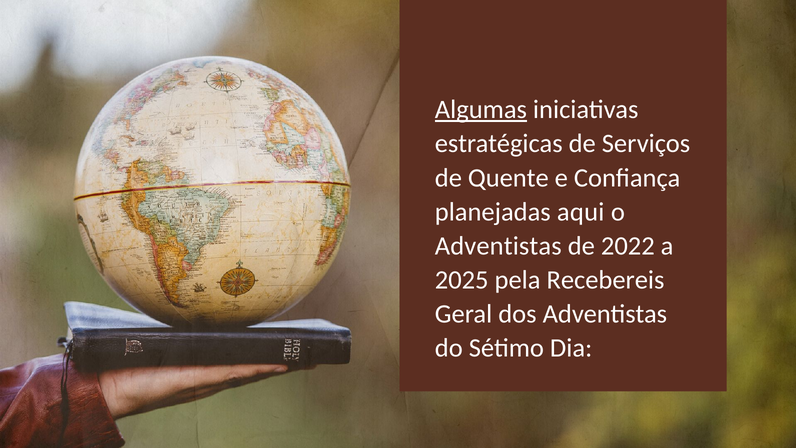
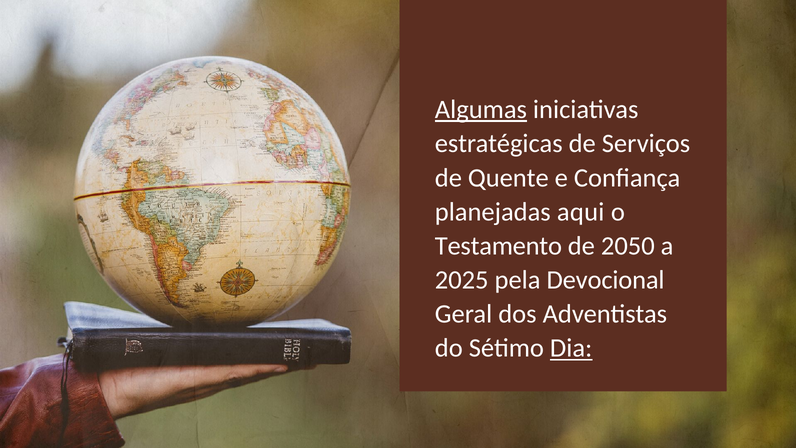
Adventistas: Adventistas -> Testamento (498, 246)
2022: 2022 -> 2050 (628, 246)
Recebereis: Recebereis -> Devocional (606, 280)
Dia underline: none -> present (571, 348)
